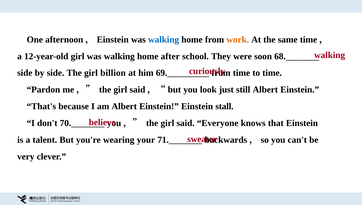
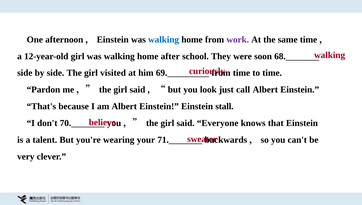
work colour: orange -> purple (238, 39)
billion: billion -> visited (113, 73)
still: still -> call (243, 90)
